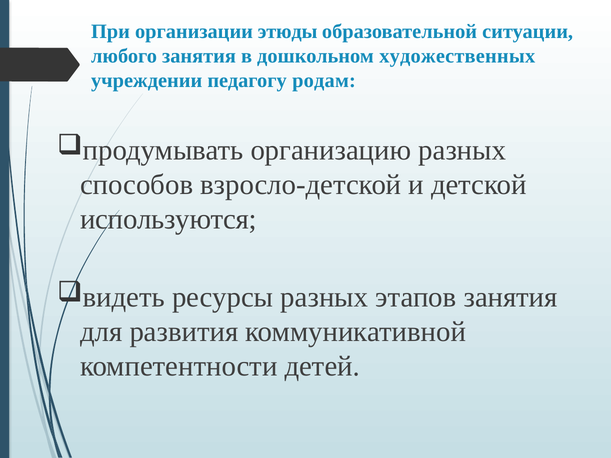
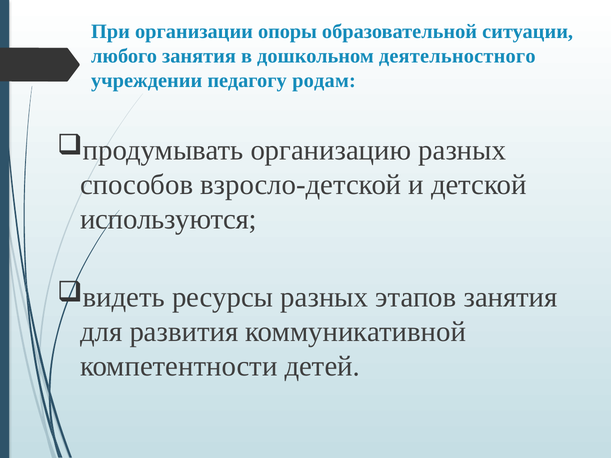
этюды: этюды -> опоры (288, 32)
художественных: художественных -> деятельностного (457, 56)
